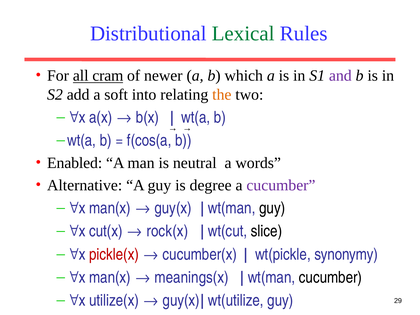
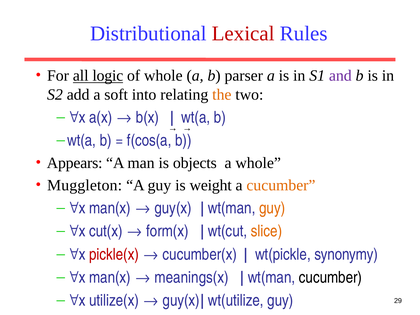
Lexical colour: green -> red (243, 34)
cram: cram -> logic (108, 76)
of newer: newer -> whole (163, 76)
which: which -> parser (244, 76)
Enabled: Enabled -> Appears (75, 163)
neutral: neutral -> objects (195, 163)
a words: words -> whole (258, 163)
Alternative: Alternative -> Muggleton (85, 185)
degree: degree -> weight (211, 185)
cucumber colour: purple -> orange (281, 185)
guy colour: black -> orange (272, 208)
rock(x: rock(x -> form(x (167, 231)
slice colour: black -> orange (267, 231)
